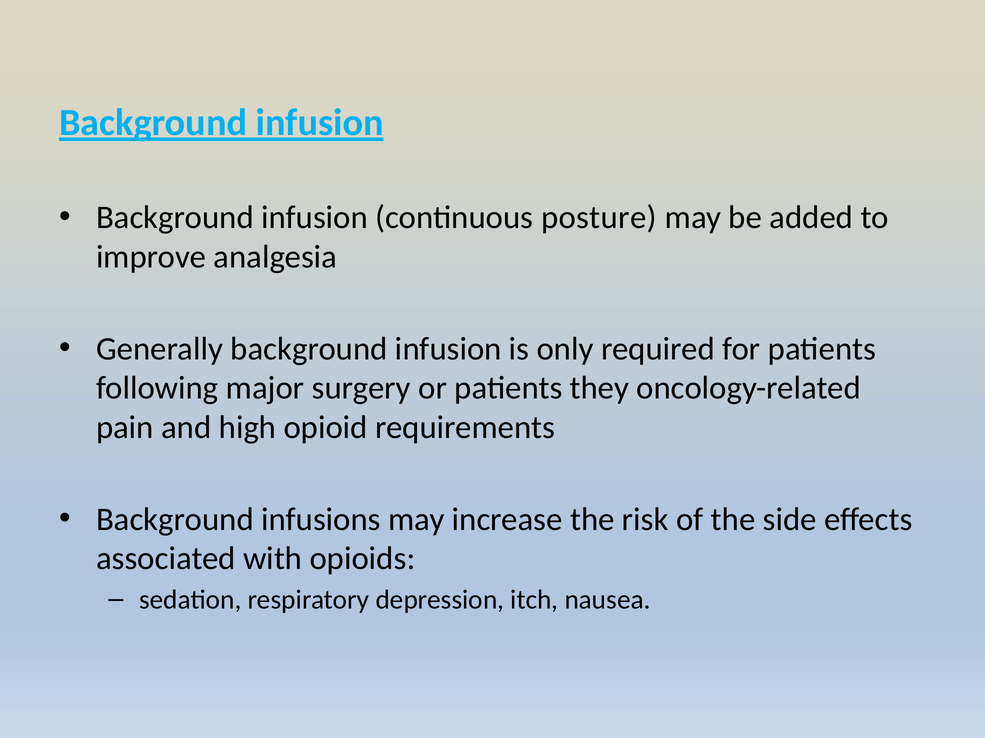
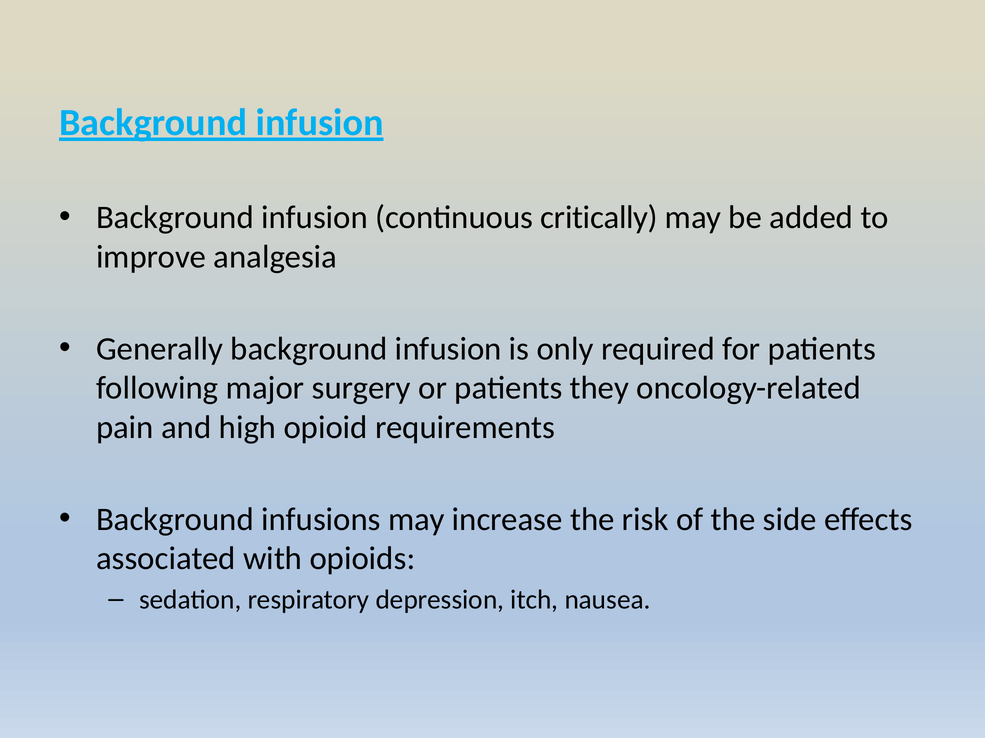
posture: posture -> critically (599, 218)
